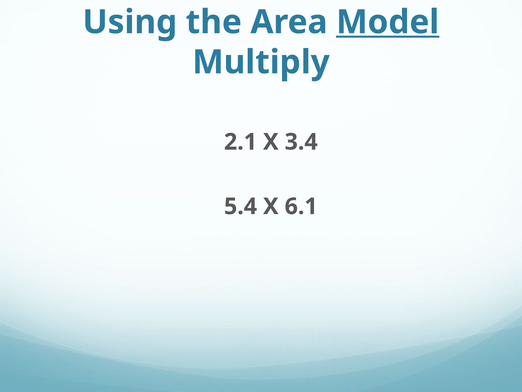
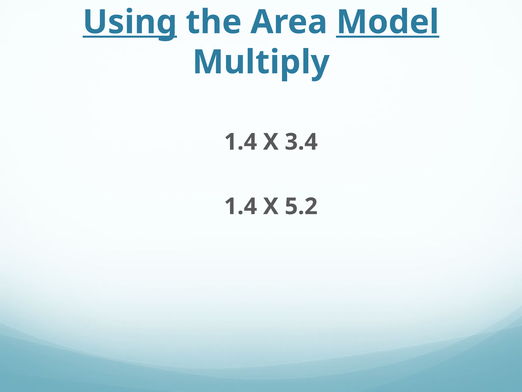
Using underline: none -> present (130, 22)
2.1: 2.1 -> 1.4 (241, 142)
5.4: 5.4 -> 1.4 (241, 206)
6.1: 6.1 -> 5.2 (301, 206)
